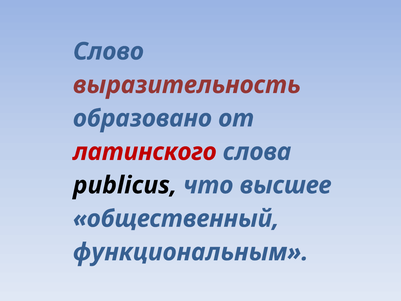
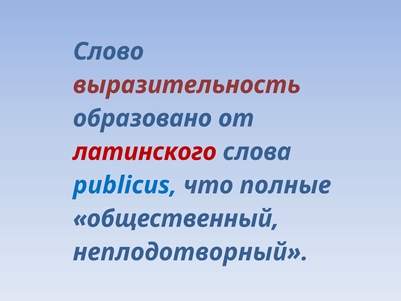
publicus colour: black -> blue (125, 185)
высшее: высшее -> полные (285, 185)
функциональным: функциональным -> неплодотворный (191, 252)
